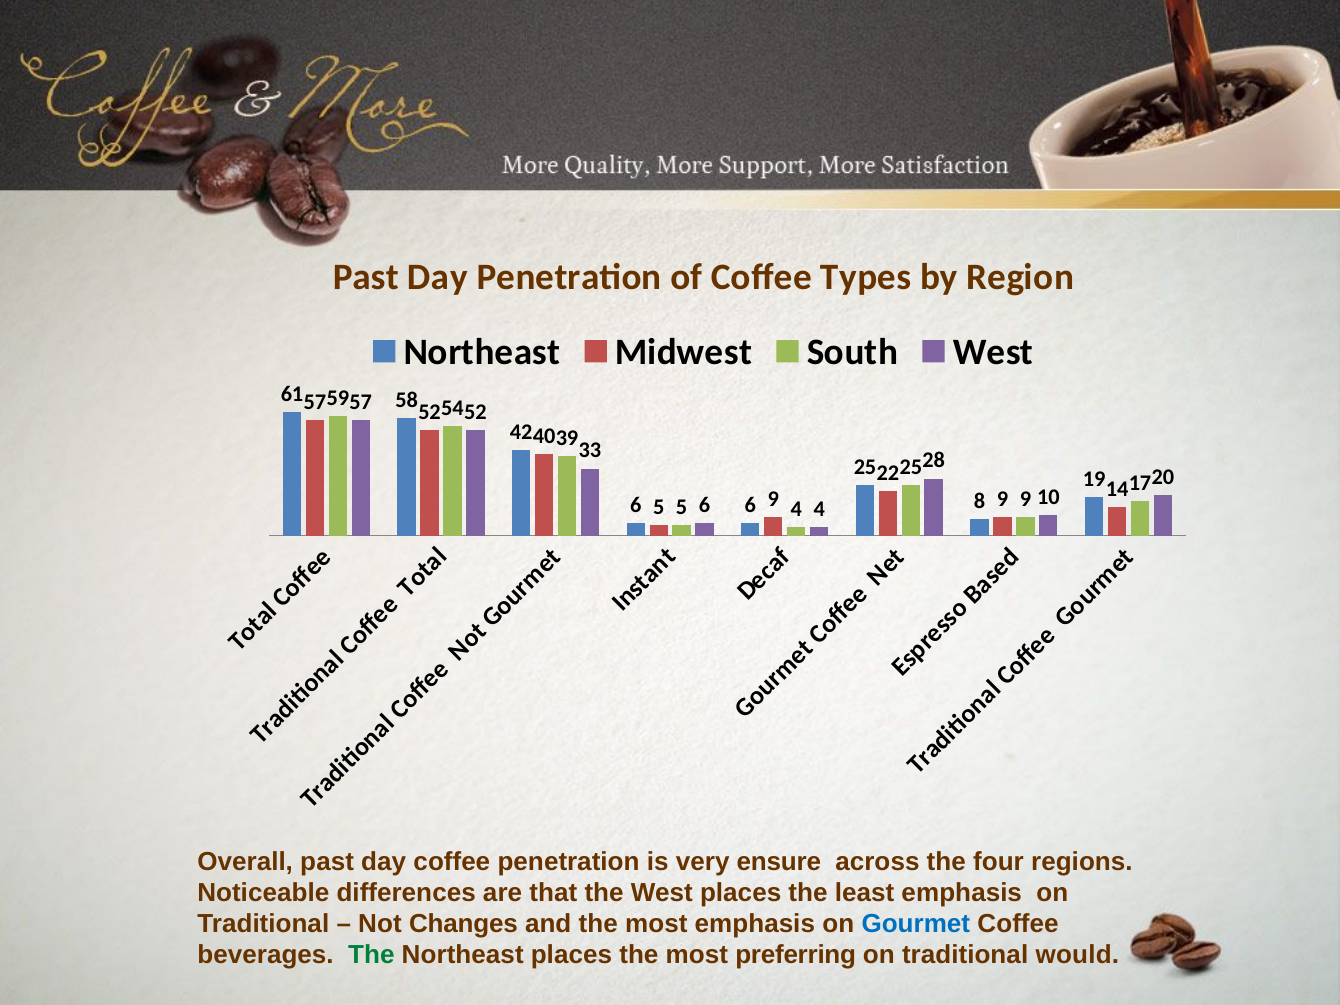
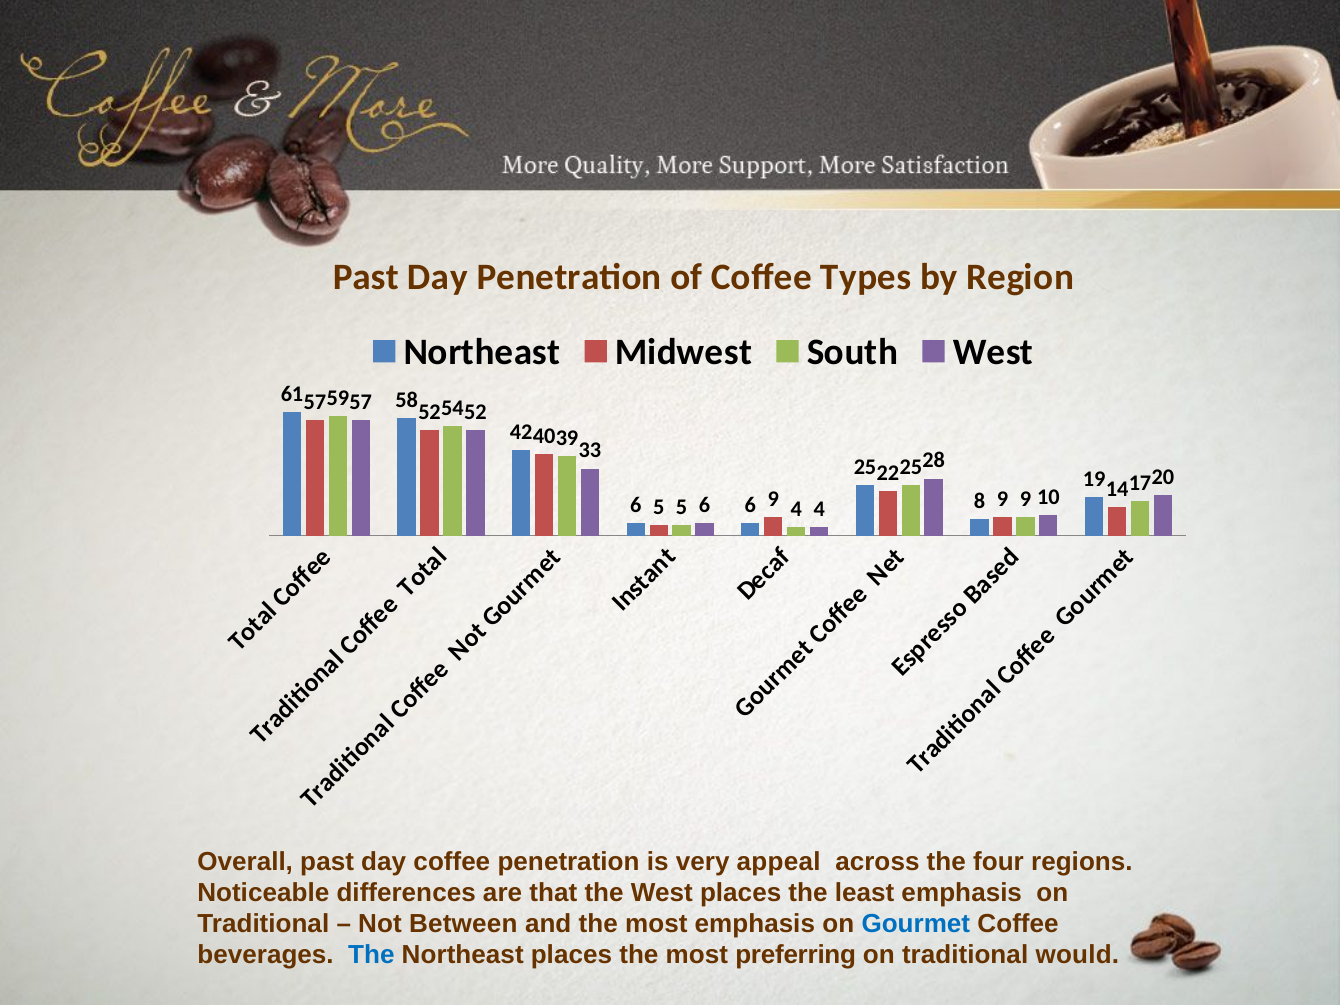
ensure: ensure -> appeal (779, 862)
Changes: Changes -> Between (463, 924)
The colour: green -> blue (371, 955)
